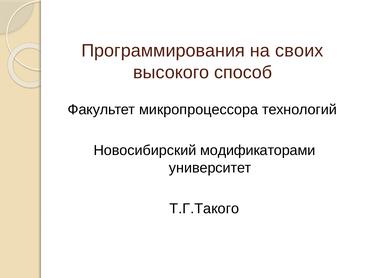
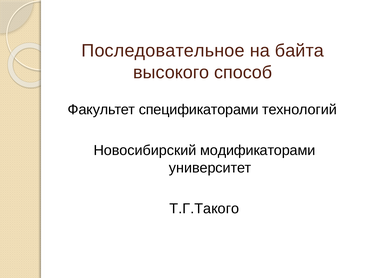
Программирования: Программирования -> Последовательное (163, 51)
своих: своих -> байта (299, 51)
микропроцессора: микропроцессора -> спецификаторами (199, 109)
